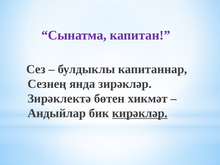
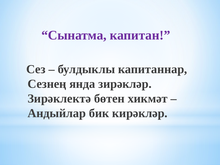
кирәкләр underline: present -> none (140, 113)
